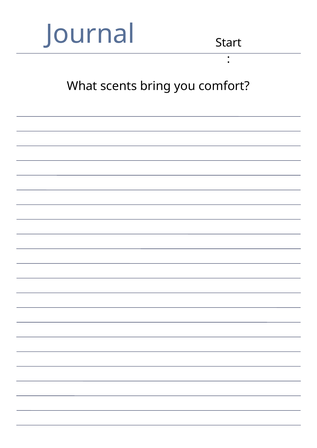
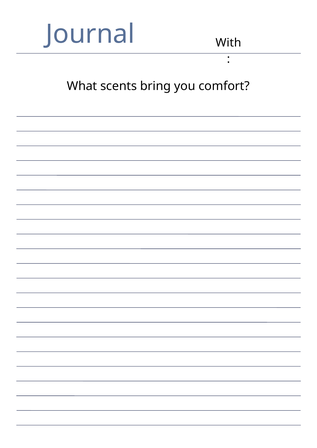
Start: Start -> With (228, 43)
